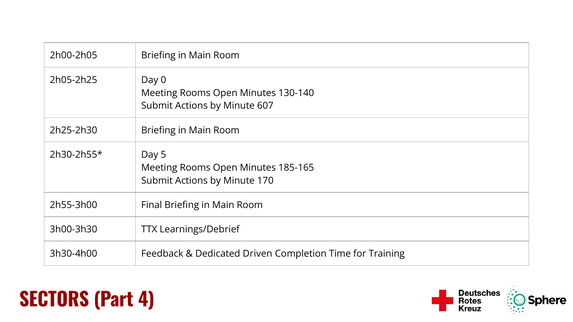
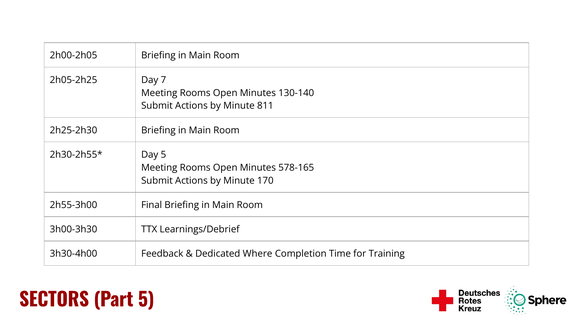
0: 0 -> 7 (163, 80)
607: 607 -> 811 (265, 106)
185-165: 185-165 -> 578-165 (296, 168)
Driven: Driven -> Where (258, 254)
Part 4: 4 -> 5 (146, 300)
